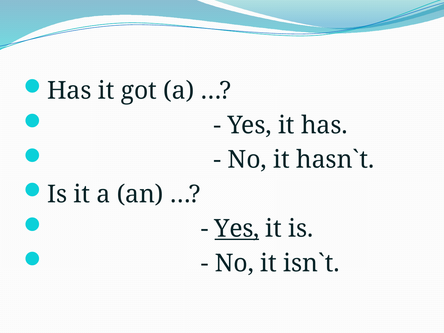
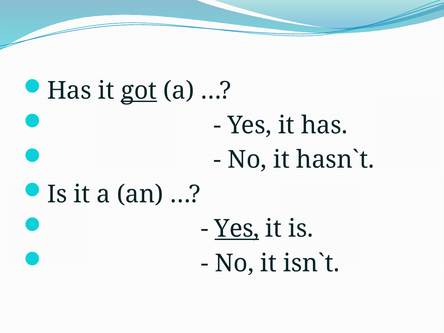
got underline: none -> present (139, 91)
